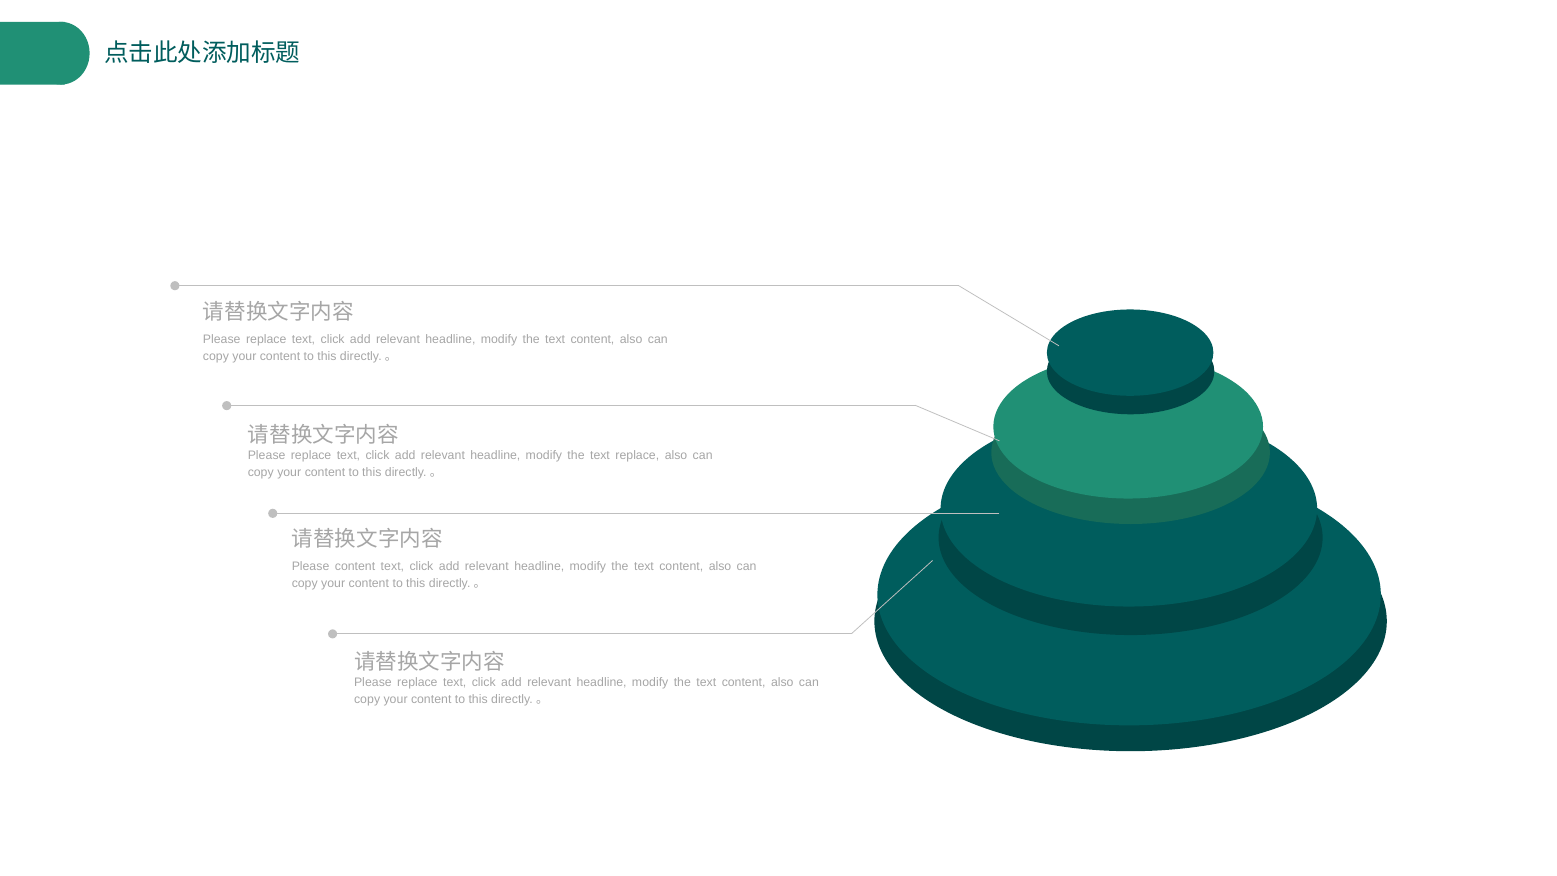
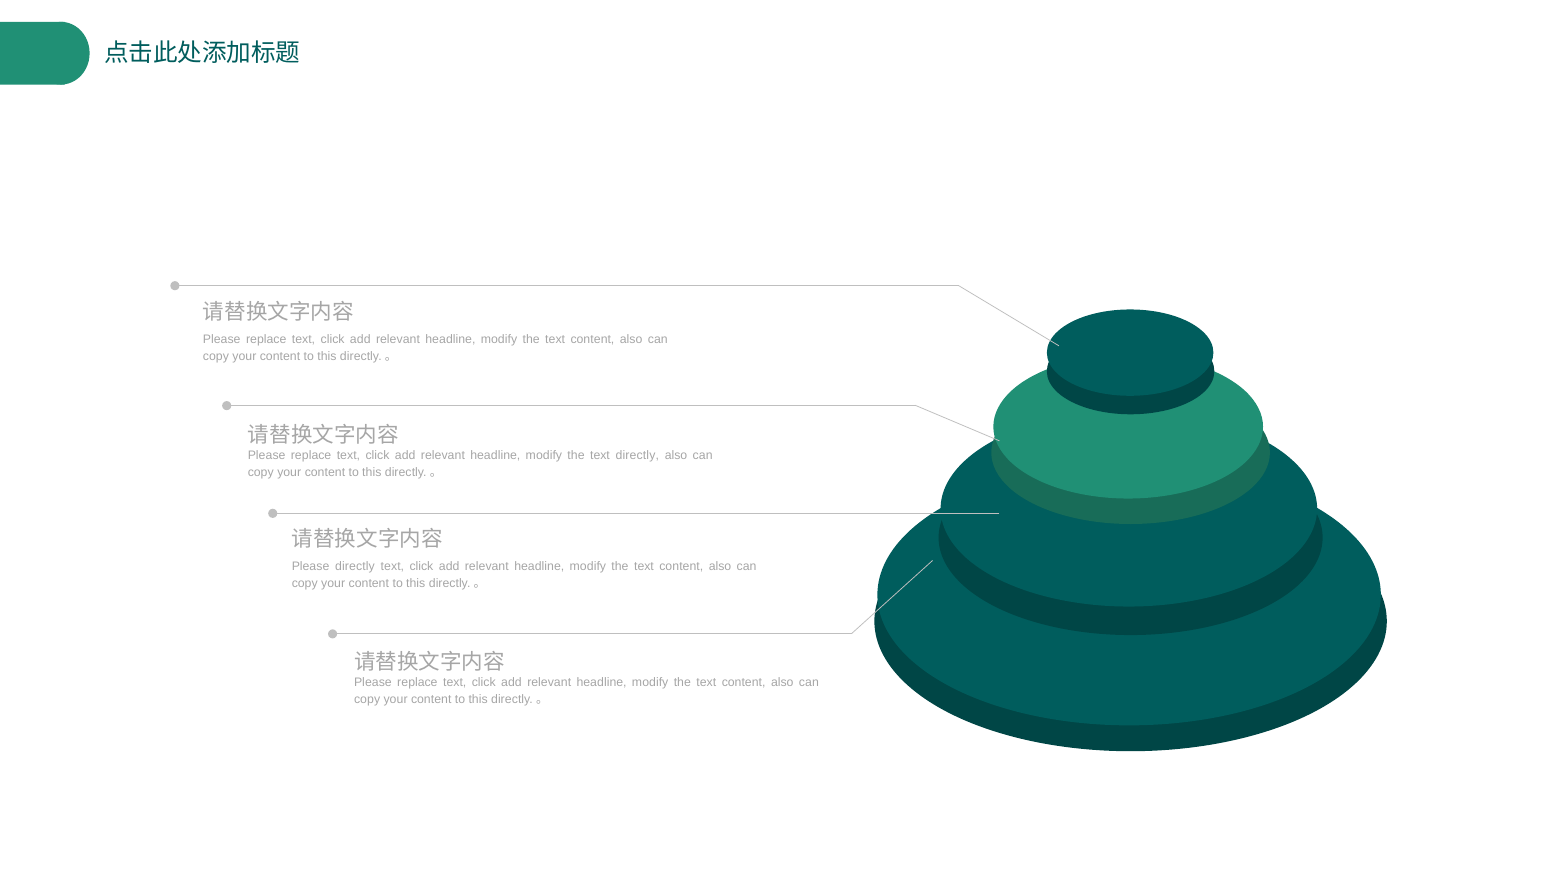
text replace: replace -> directly (637, 455)
Please content: content -> directly (355, 566)
